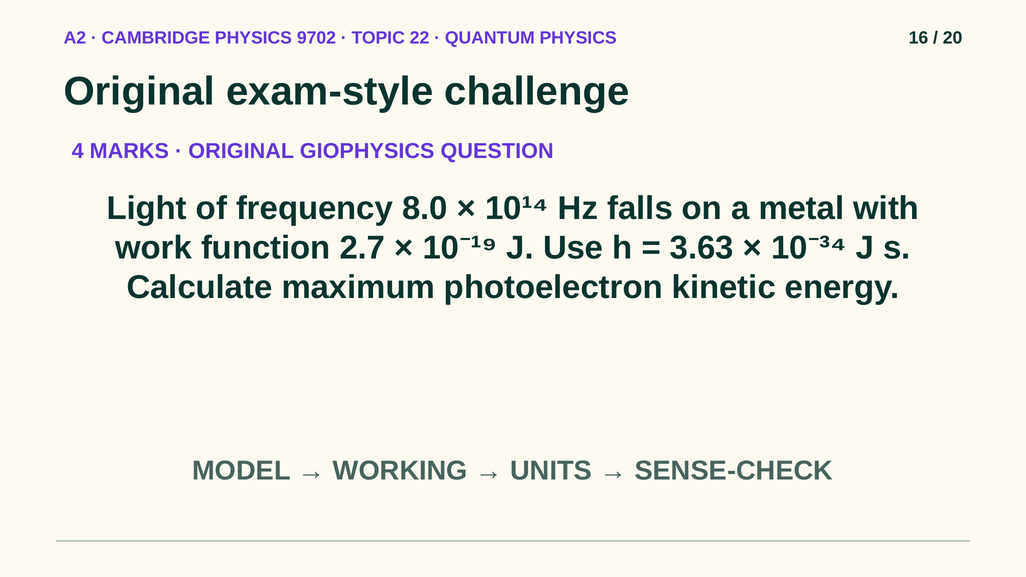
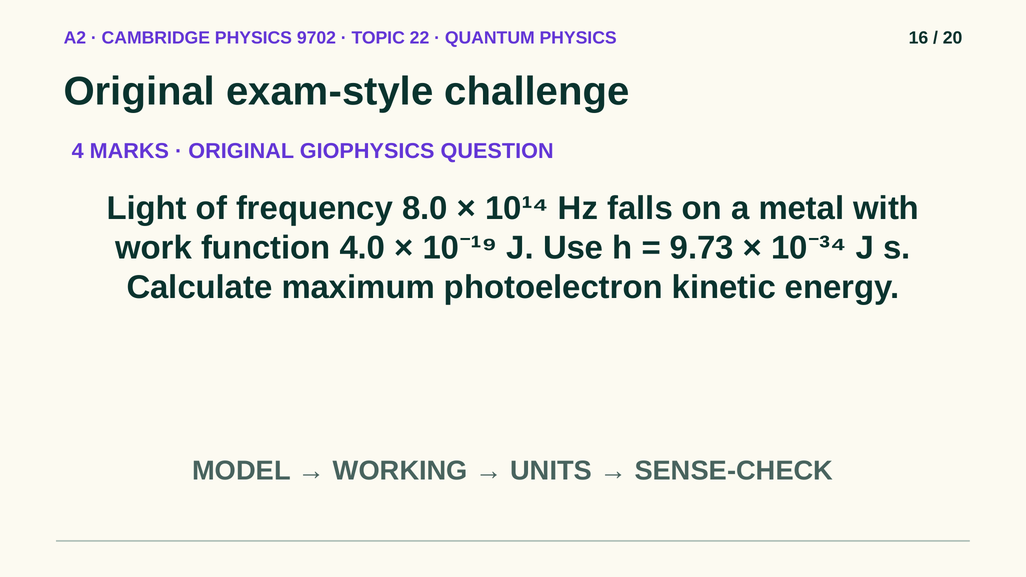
2.7: 2.7 -> 4.0 (362, 248)
3.63: 3.63 -> 9.73 (702, 248)
